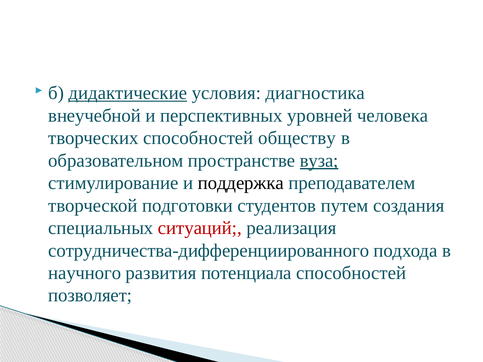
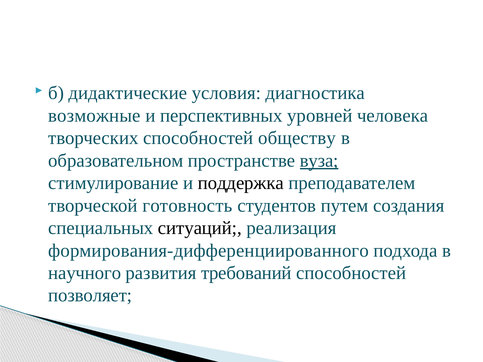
дидактические underline: present -> none (128, 93)
внеучебной: внеучебной -> возможные (94, 116)
подготовки: подготовки -> готовность (187, 206)
ситуаций colour: red -> black (200, 228)
сотрудничества-дифференциированного: сотрудничества-дифференциированного -> формирования-дифференциированного (209, 251)
потенциала: потенциала -> требований (246, 273)
